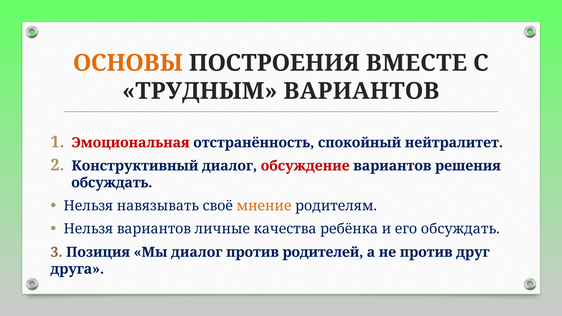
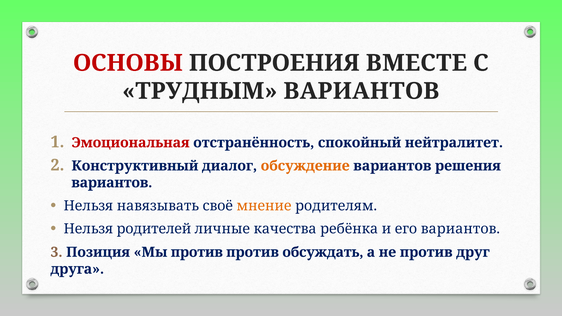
ОСНОВЫ colour: orange -> red (128, 63)
обсуждение colour: red -> orange (305, 166)
обсуждать: обсуждать -> вариантов (112, 183)
Нельзя вариантов: вариантов -> родителей (154, 229)
его обсуждать: обсуждать -> вариантов (460, 229)
Мы диалог: диалог -> против (197, 252)
родителей: родителей -> обсуждать (323, 252)
